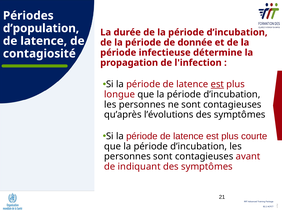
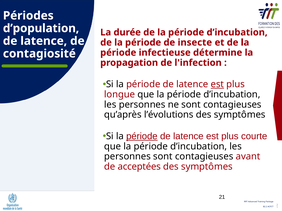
donnée: donnée -> insecte (195, 43)
période underline: none -> present (142, 137)
indiquant: indiquant -> acceptées (139, 167)
